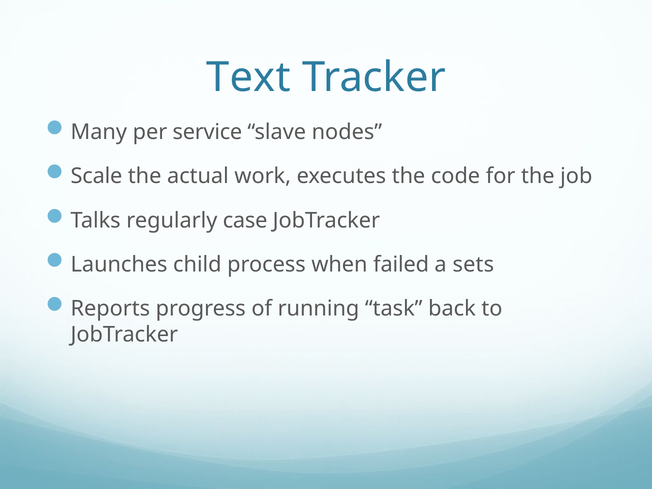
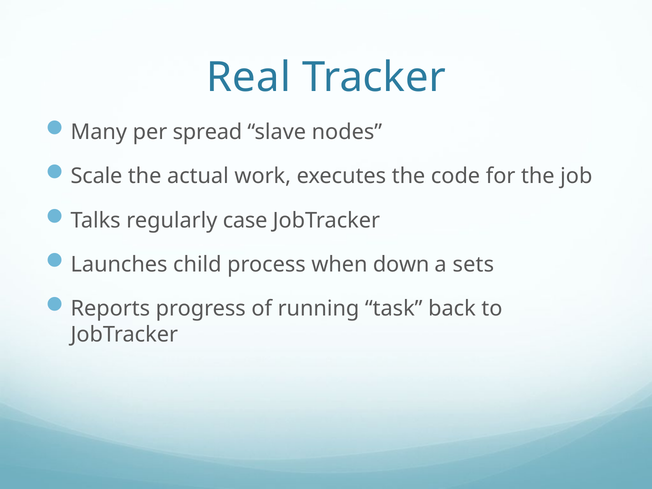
Text: Text -> Real (248, 78)
service: service -> spread (207, 132)
failed: failed -> down (401, 265)
